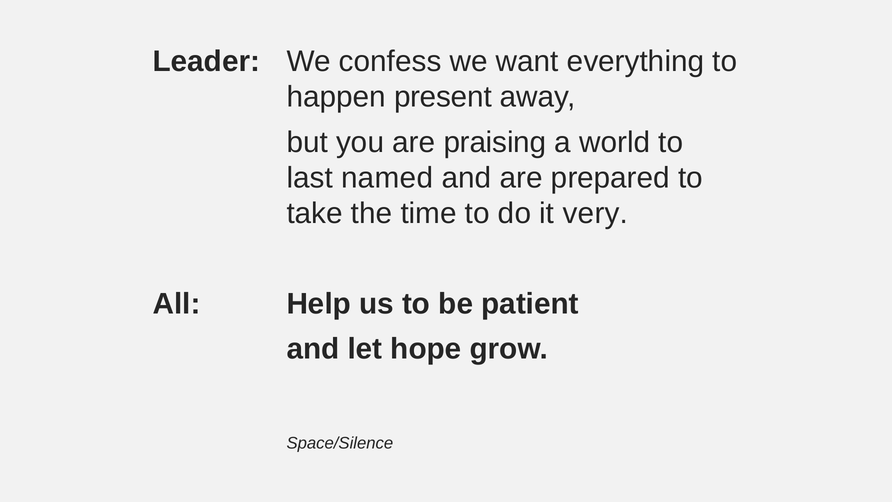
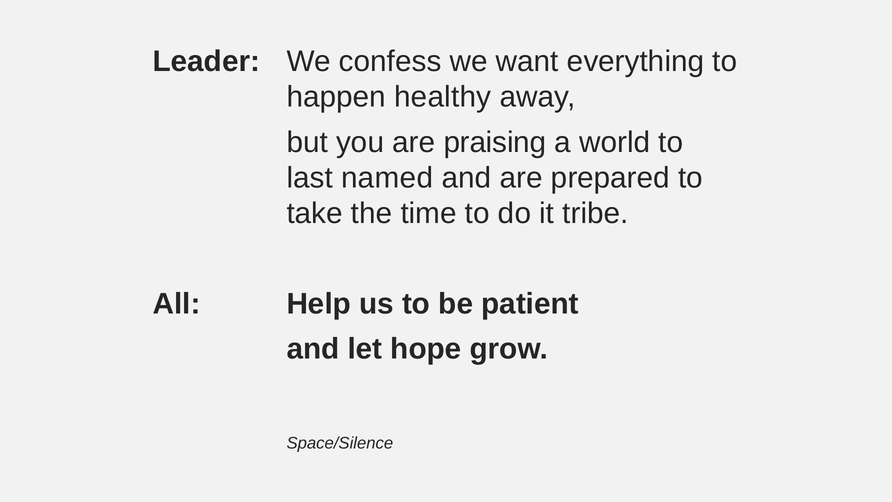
present: present -> healthy (443, 97)
very: very -> tribe (595, 214)
